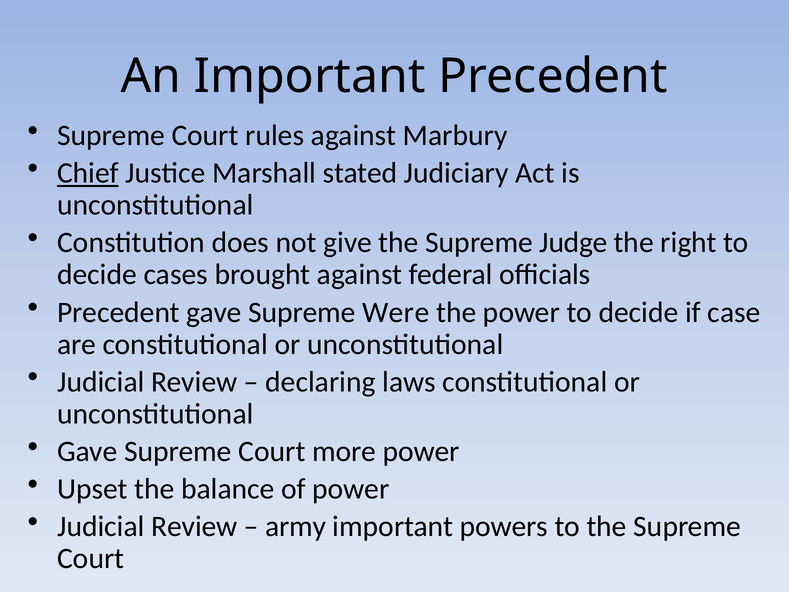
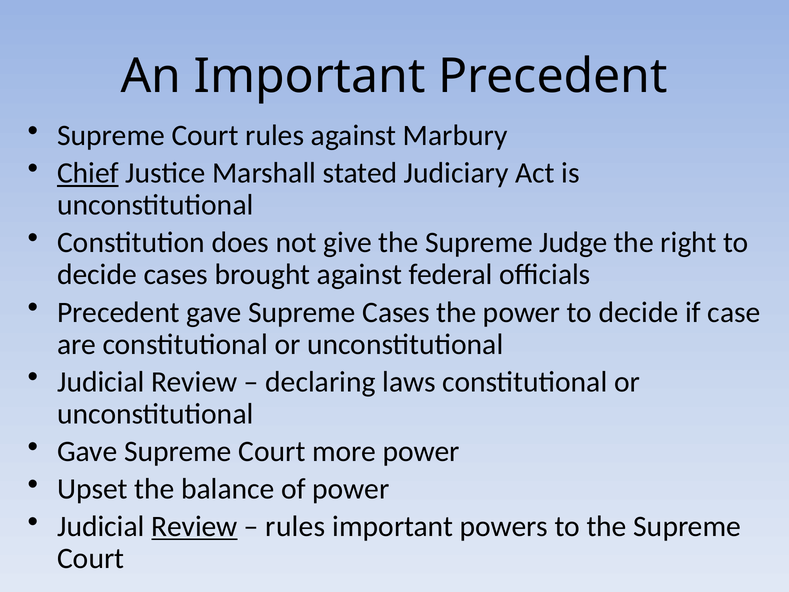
Supreme Were: Were -> Cases (396, 312)
Review underline: none -> present (194, 526)
army: army -> rules (295, 526)
